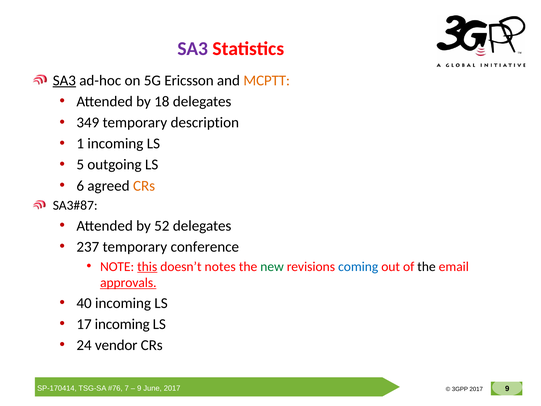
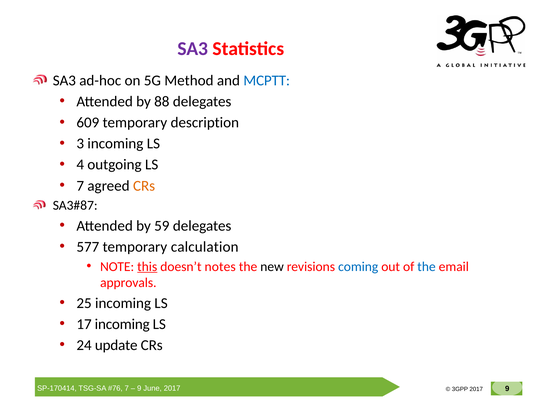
SA3 underline: present -> none (64, 80)
Ericsson: Ericsson -> Method (189, 80)
MCPTT colour: orange -> blue (267, 80)
18: 18 -> 88 (162, 101)
349: 349 -> 609 (88, 122)
1: 1 -> 3 (80, 144)
5: 5 -> 4 (80, 165)
6: 6 -> 7 (80, 186)
52: 52 -> 59 (162, 226)
237: 237 -> 577 (88, 247)
conference: conference -> calculation (205, 247)
new colour: green -> black (272, 266)
the colour: black -> blue (426, 266)
approvals underline: present -> none (128, 283)
40: 40 -> 25 (84, 303)
vendor: vendor -> update (116, 345)
